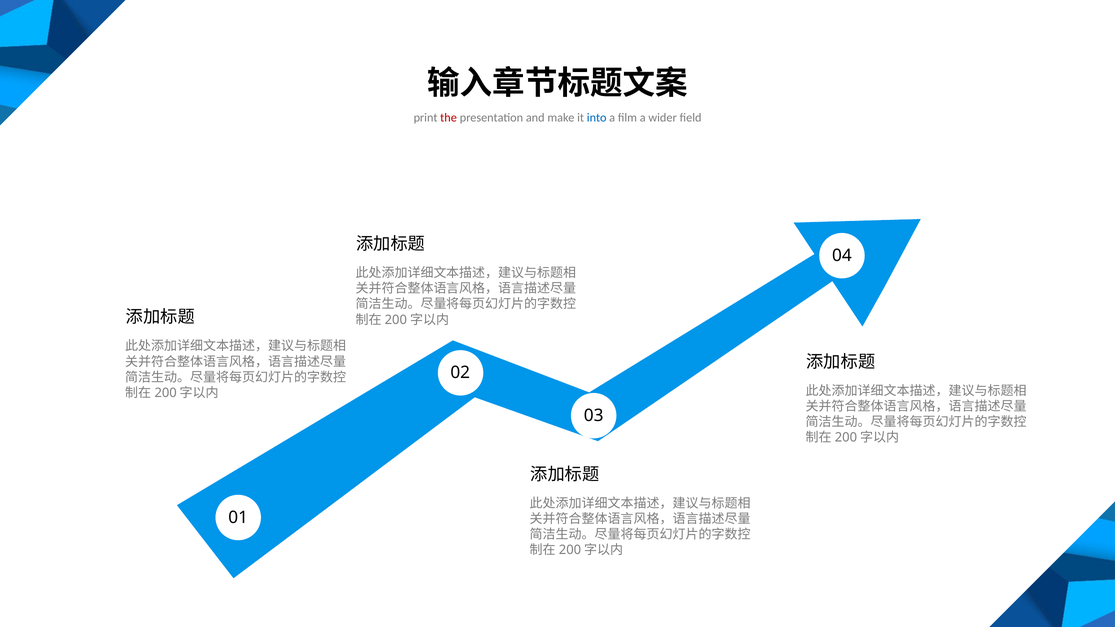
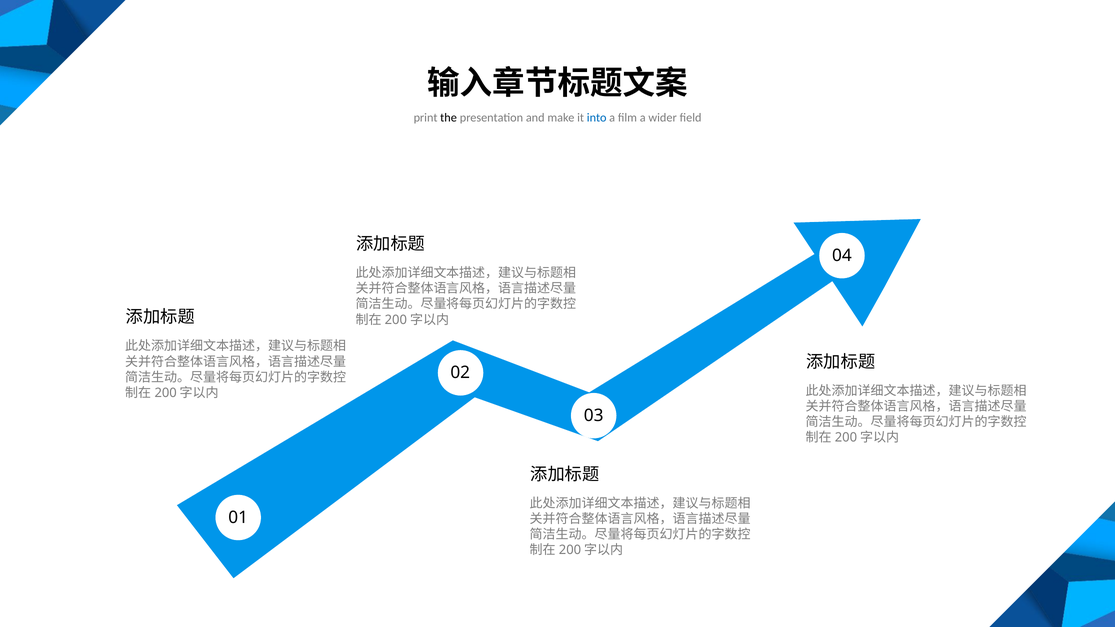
the colour: red -> black (449, 118)
